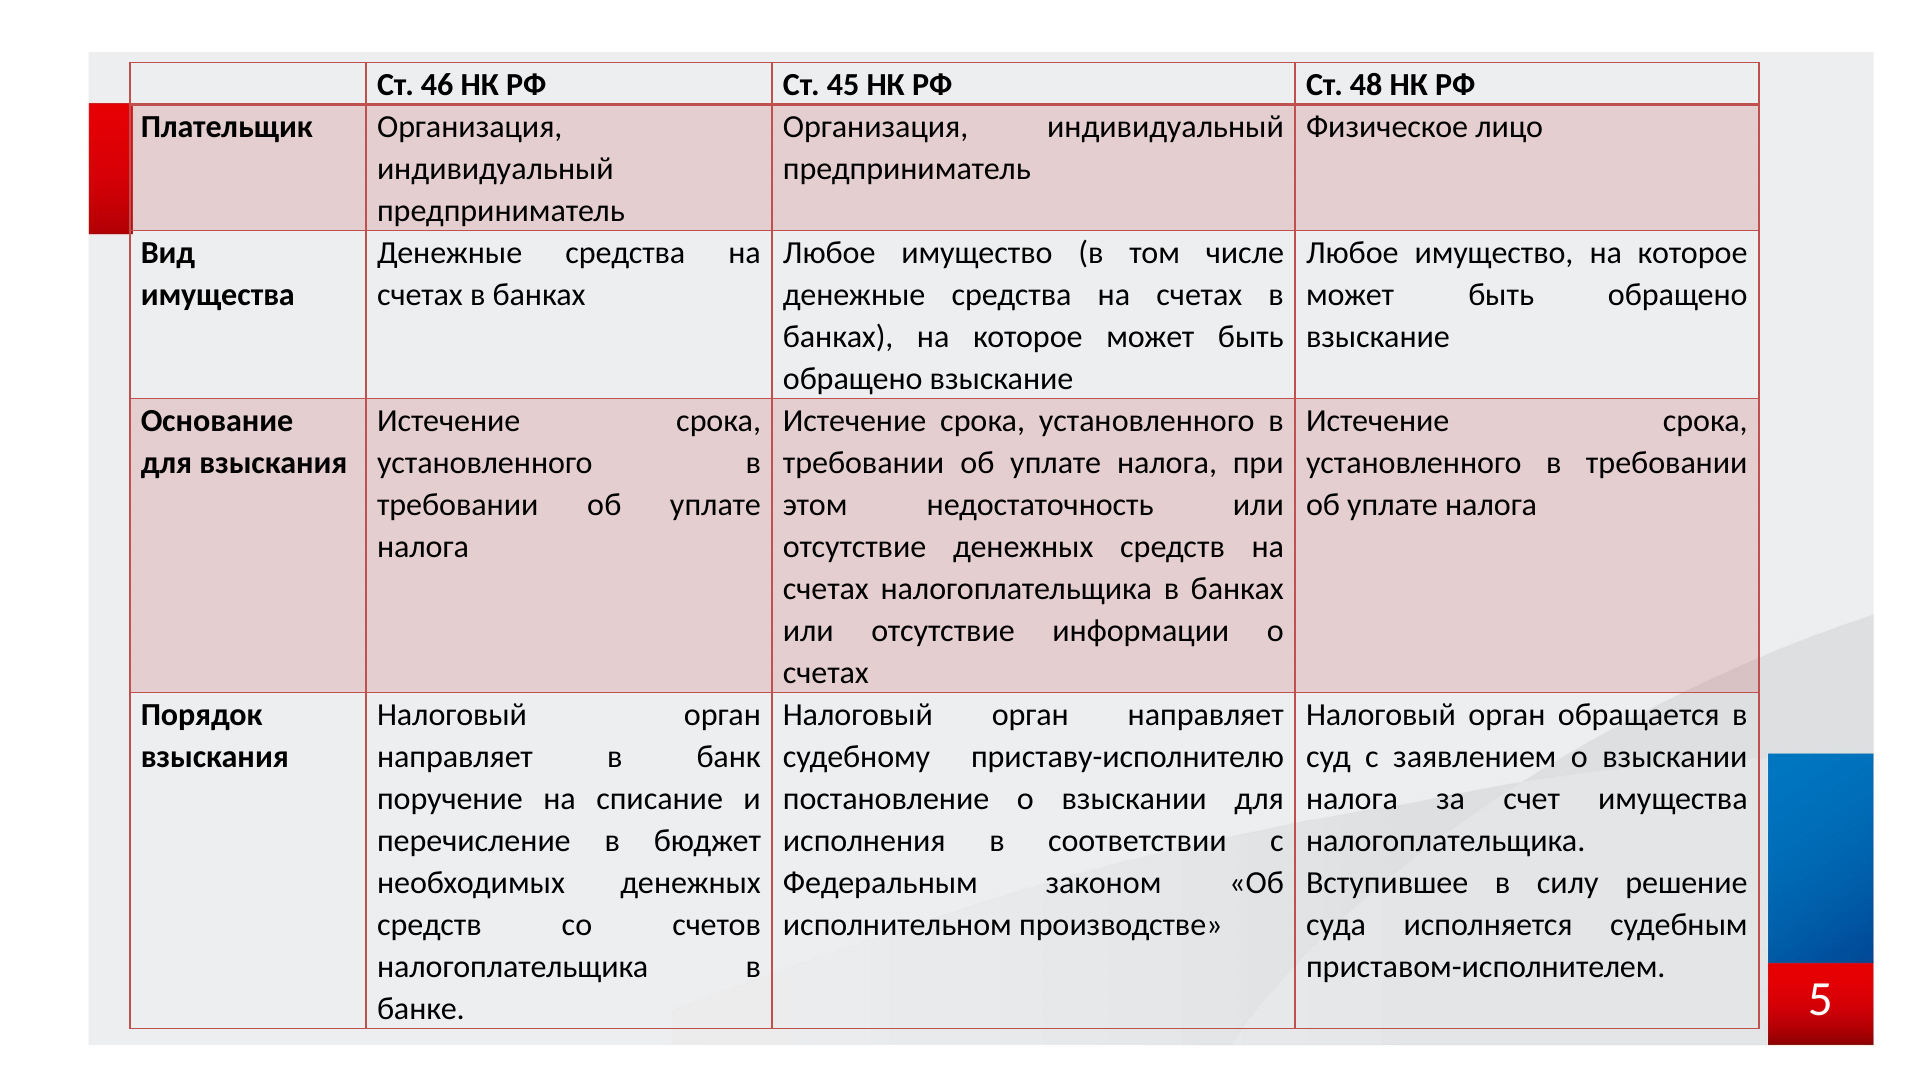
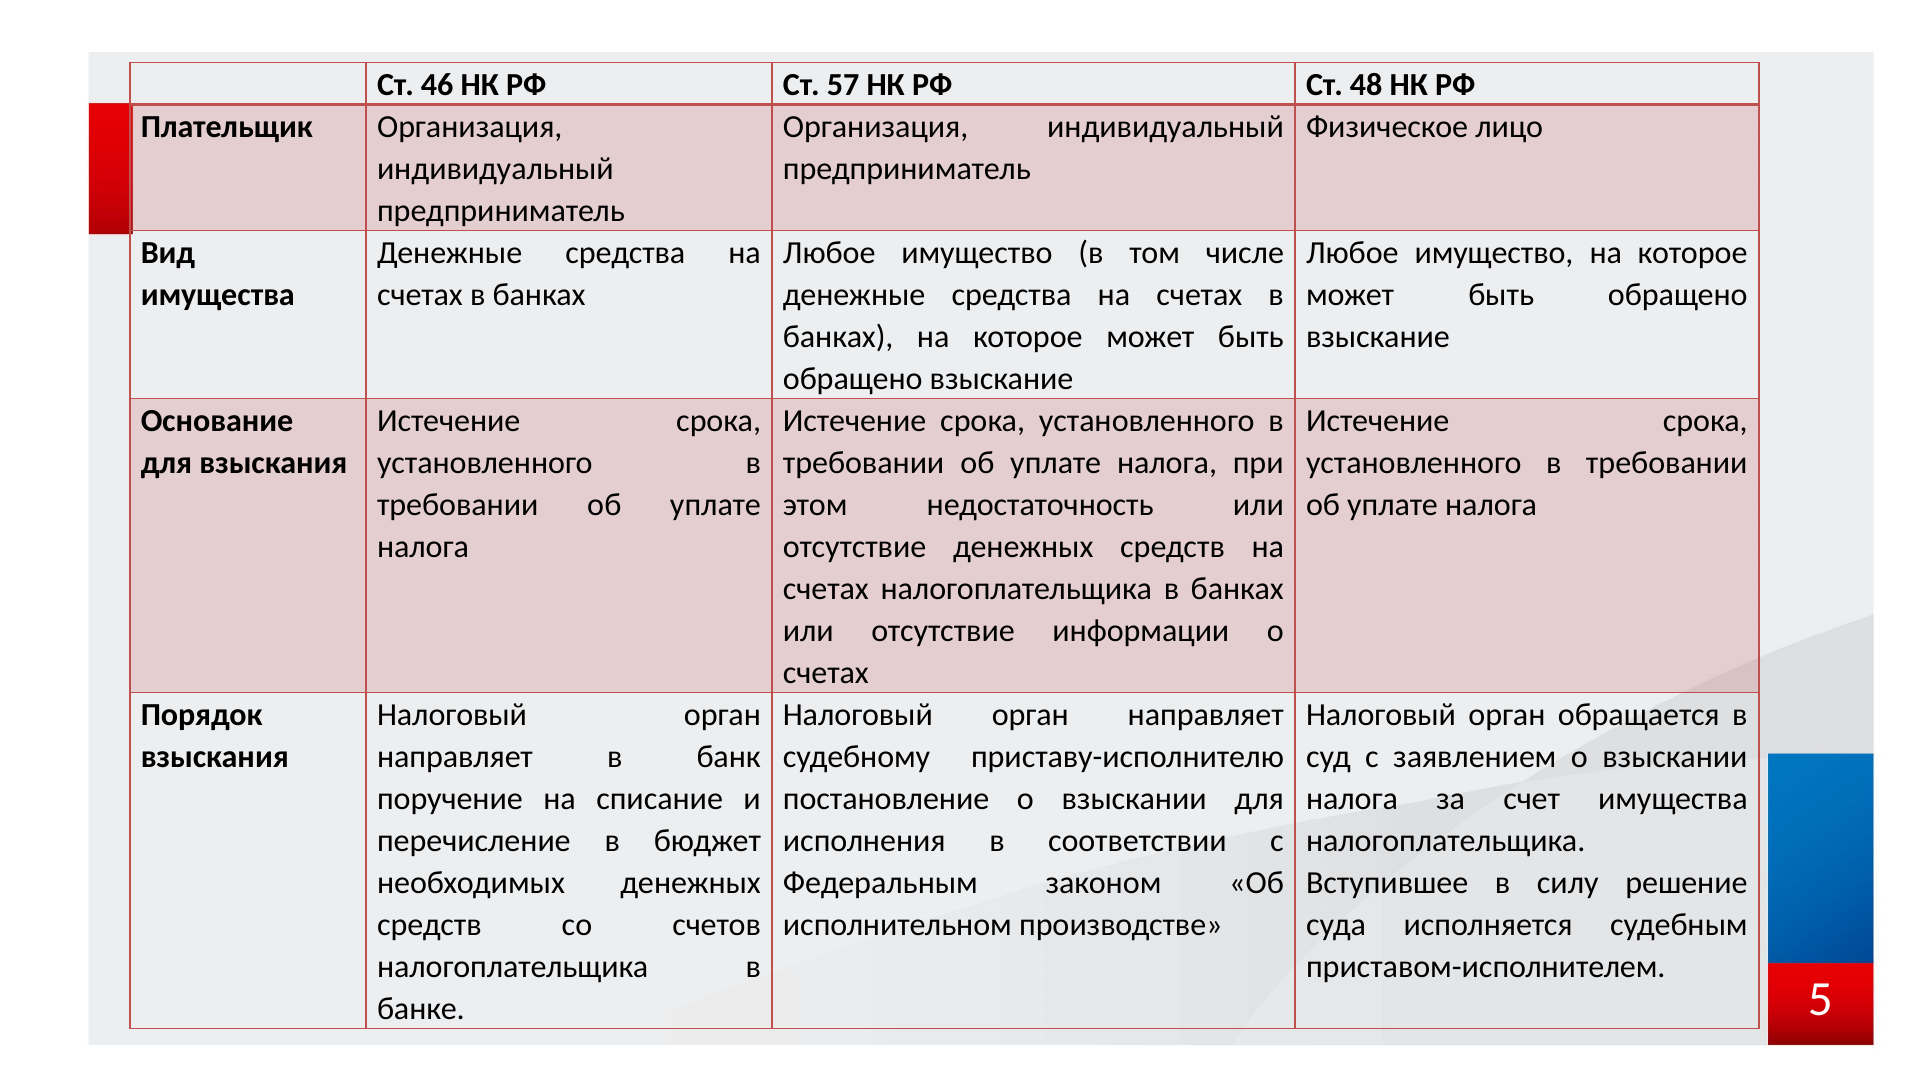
45: 45 -> 57 (843, 85)
